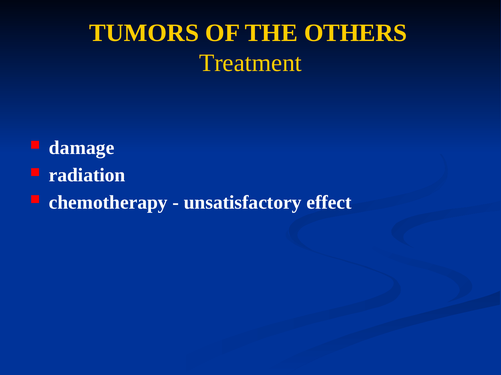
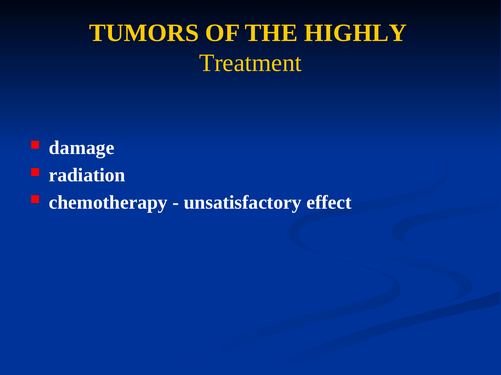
OTHERS: OTHERS -> HIGHLY (356, 33)
